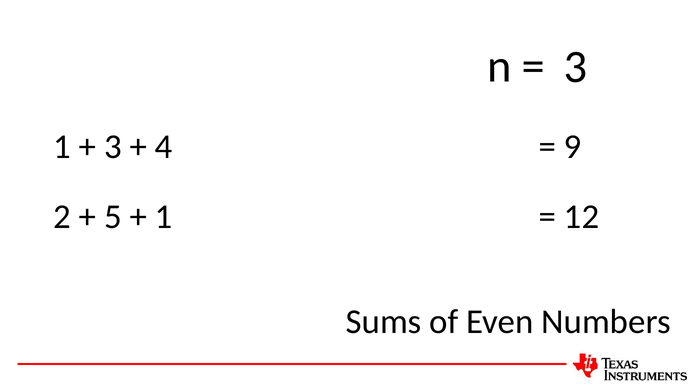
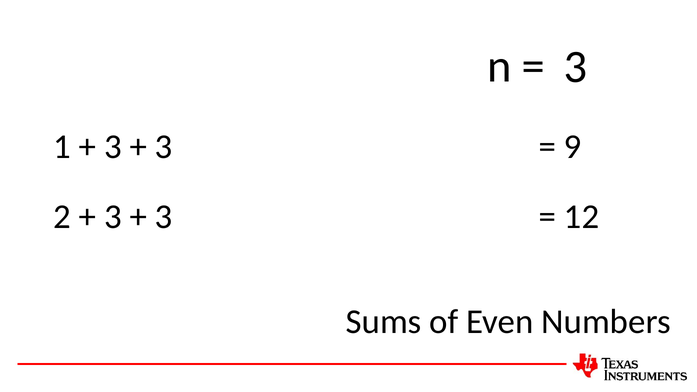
4: 4 -> 3 (164, 147)
5: 5 -> 3 (113, 217)
1: 1 -> 3 (164, 217)
